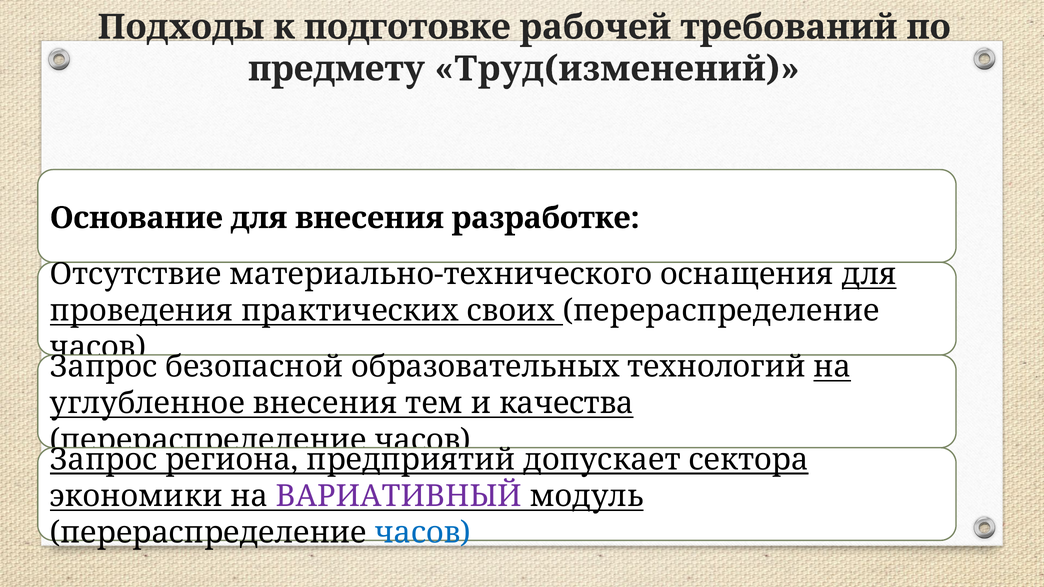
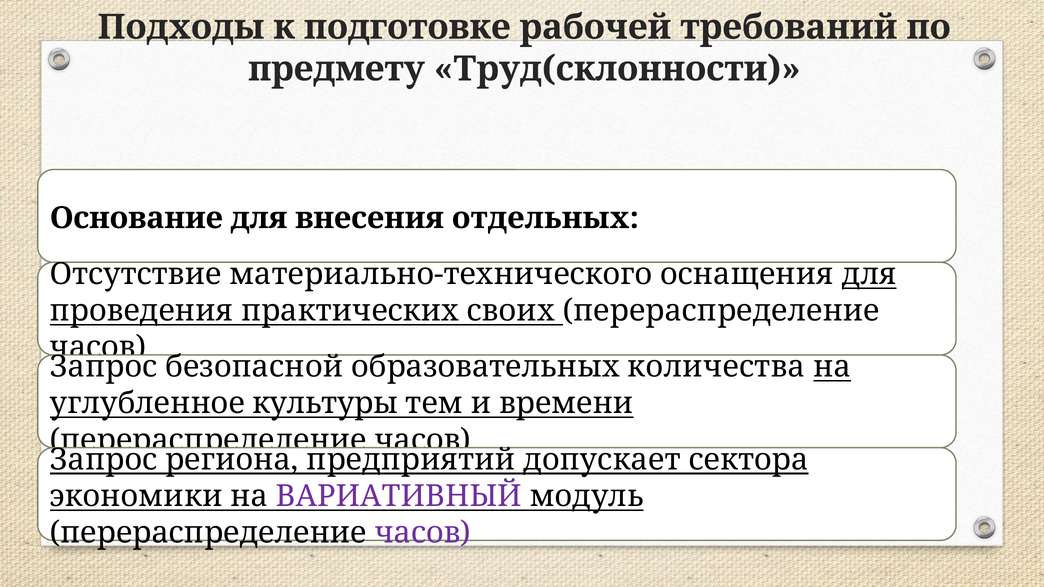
Труд(изменений: Труд(изменений -> Труд(склонности (617, 69)
разработке: разработке -> отдельных (545, 218)
технологий: технологий -> количества (716, 367)
углубленное внесения: внесения -> культуры (325, 404)
качества: качества -> времени (566, 404)
часов colour: blue -> purple (423, 533)
